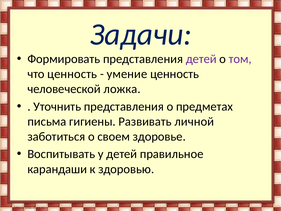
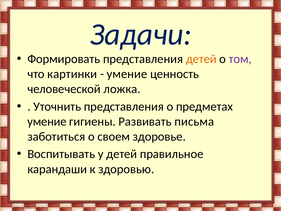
детей colour: purple -> orange (201, 59)
что ценность: ценность -> картинки (72, 74)
письма: письма -> умение (47, 121)
личной: личной -> письма (194, 121)
